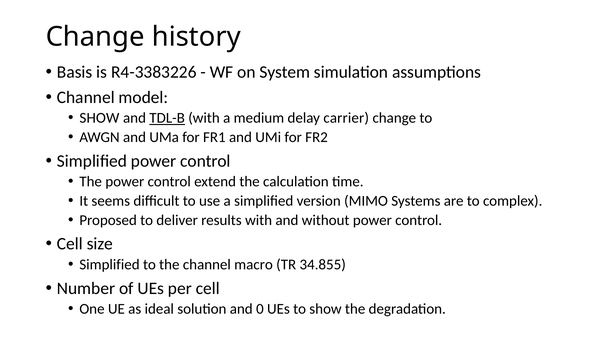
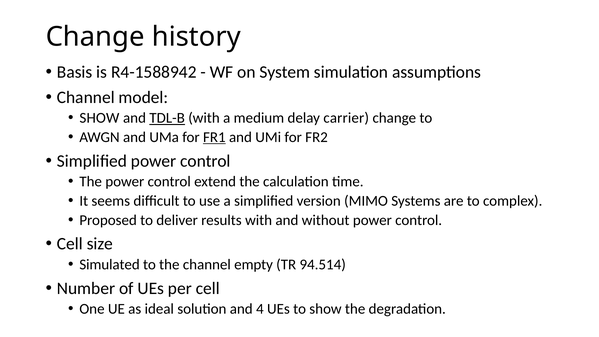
R4-3383226: R4-3383226 -> R4-1588942 (154, 72)
FR1 underline: none -> present (214, 137)
Simplified: Simplified -> Simulated (110, 264)
macro: macro -> empty (254, 264)
34.855: 34.855 -> 94.514 (323, 264)
0: 0 -> 4 (260, 309)
